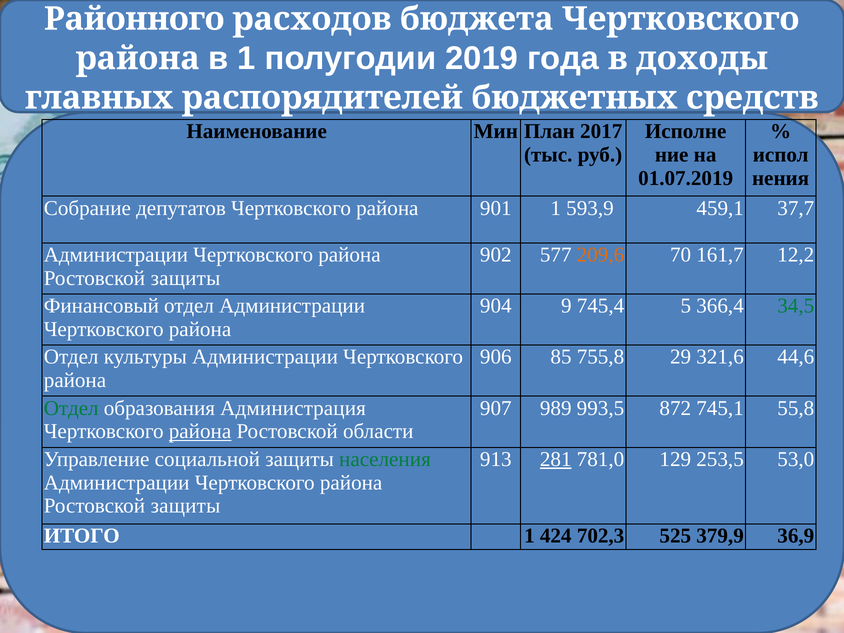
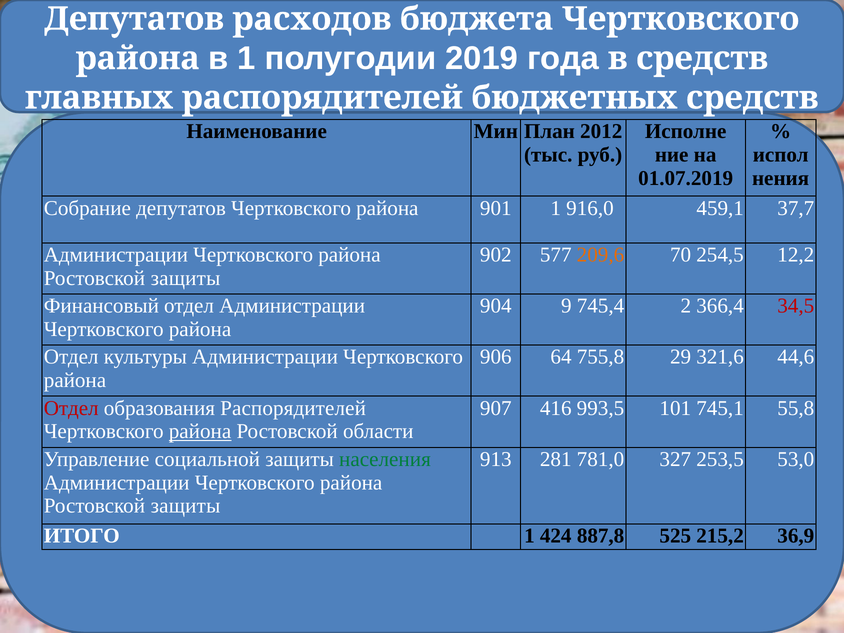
Районного: Районного -> Депутатов (134, 19)
в доходы: доходы -> средств (702, 58)
2017: 2017 -> 2012 (601, 131)
593,9: 593,9 -> 916,0 (590, 208)
161,7: 161,7 -> 254,5 (720, 255)
5: 5 -> 2 (686, 306)
34,5 colour: green -> red (796, 306)
85: 85 -> 64 (561, 357)
Отдел colour: green -> red (71, 408)
образования Администрация: Администрация -> Распорядителей (293, 408)
989: 989 -> 416 (556, 408)
872: 872 -> 101 (675, 408)
281 underline: present -> none (556, 459)
129: 129 -> 327 (675, 459)
702,3: 702,3 -> 887,8 (601, 536)
379,9: 379,9 -> 215,2 (720, 536)
